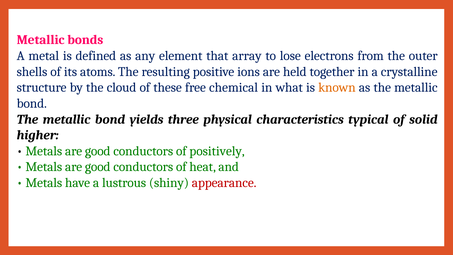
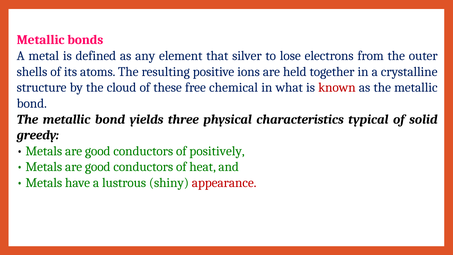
array: array -> silver (247, 56)
known colour: orange -> red (337, 87)
higher: higher -> greedy (38, 135)
